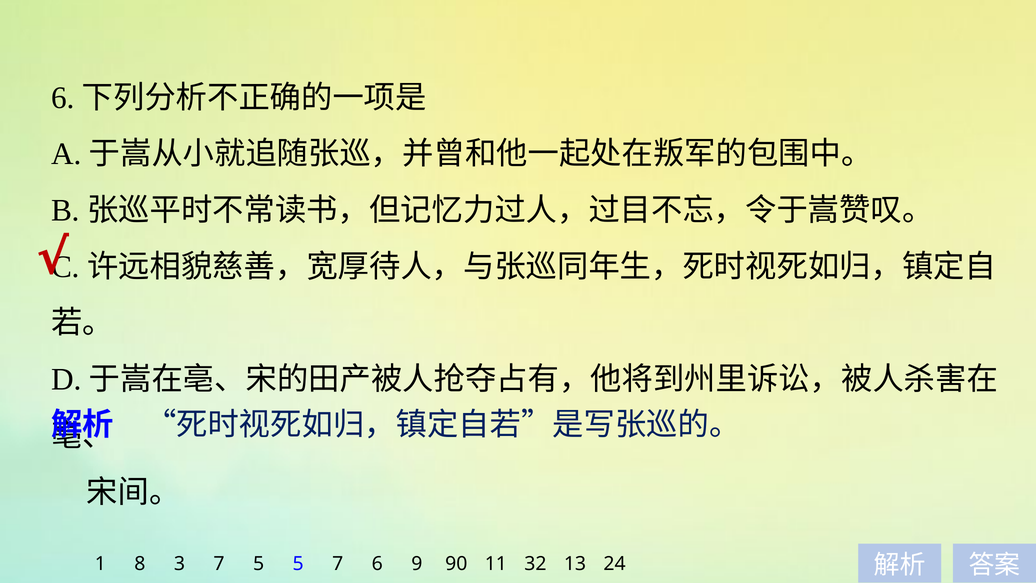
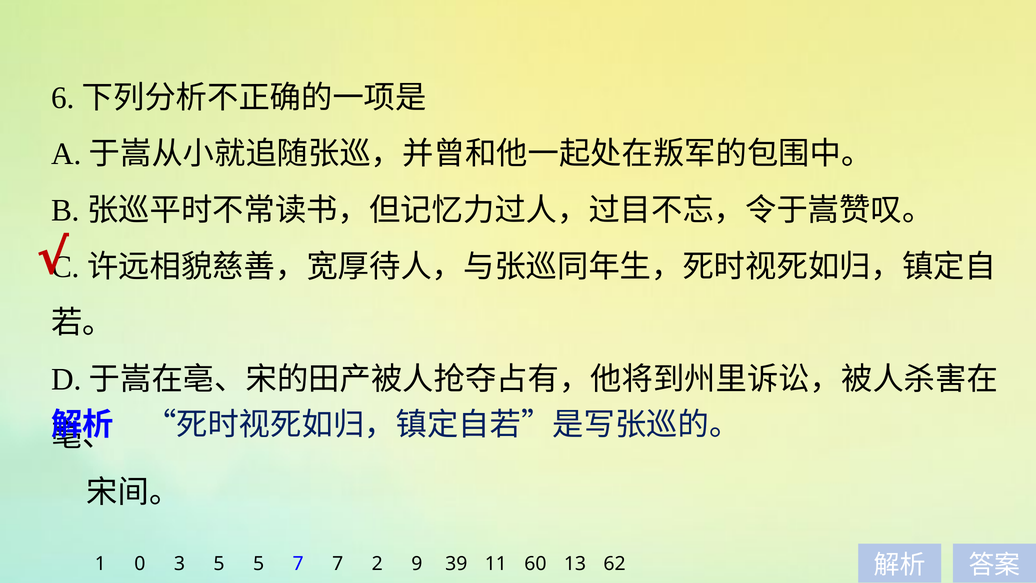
8: 8 -> 0 (140, 564)
3 7: 7 -> 5 (219, 564)
5 5: 5 -> 7 (298, 564)
7 6: 6 -> 2 (377, 564)
90: 90 -> 39 (456, 564)
32: 32 -> 60 (535, 564)
24: 24 -> 62 (615, 564)
